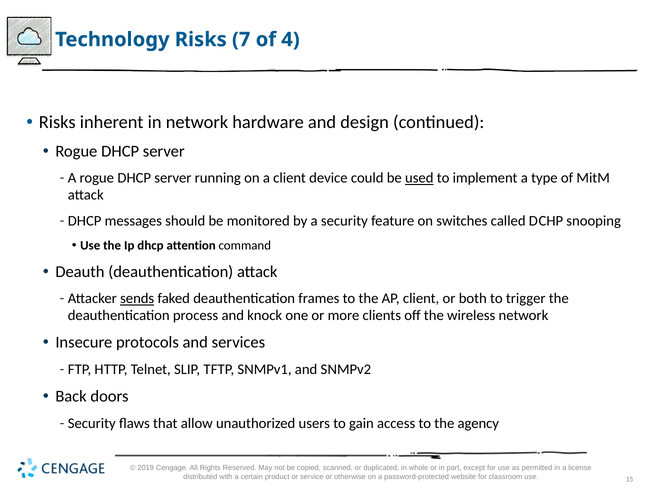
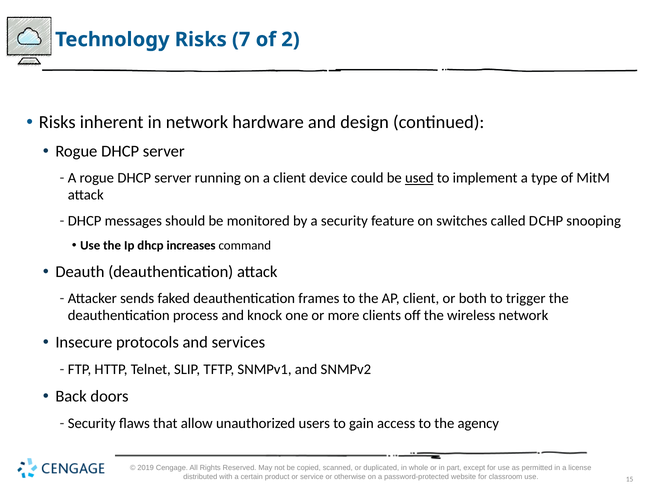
4: 4 -> 2 (290, 40)
attention: attention -> increases (191, 246)
sends underline: present -> none (137, 299)
